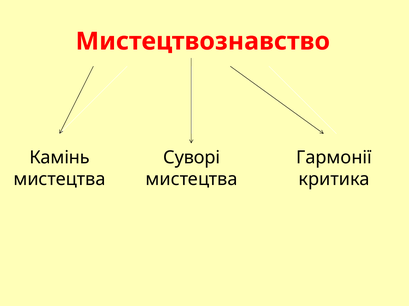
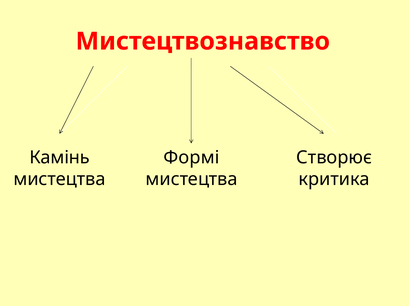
Суворі: Суворі -> Формі (192, 158)
Гармонії: Гармонії -> Створює (334, 158)
